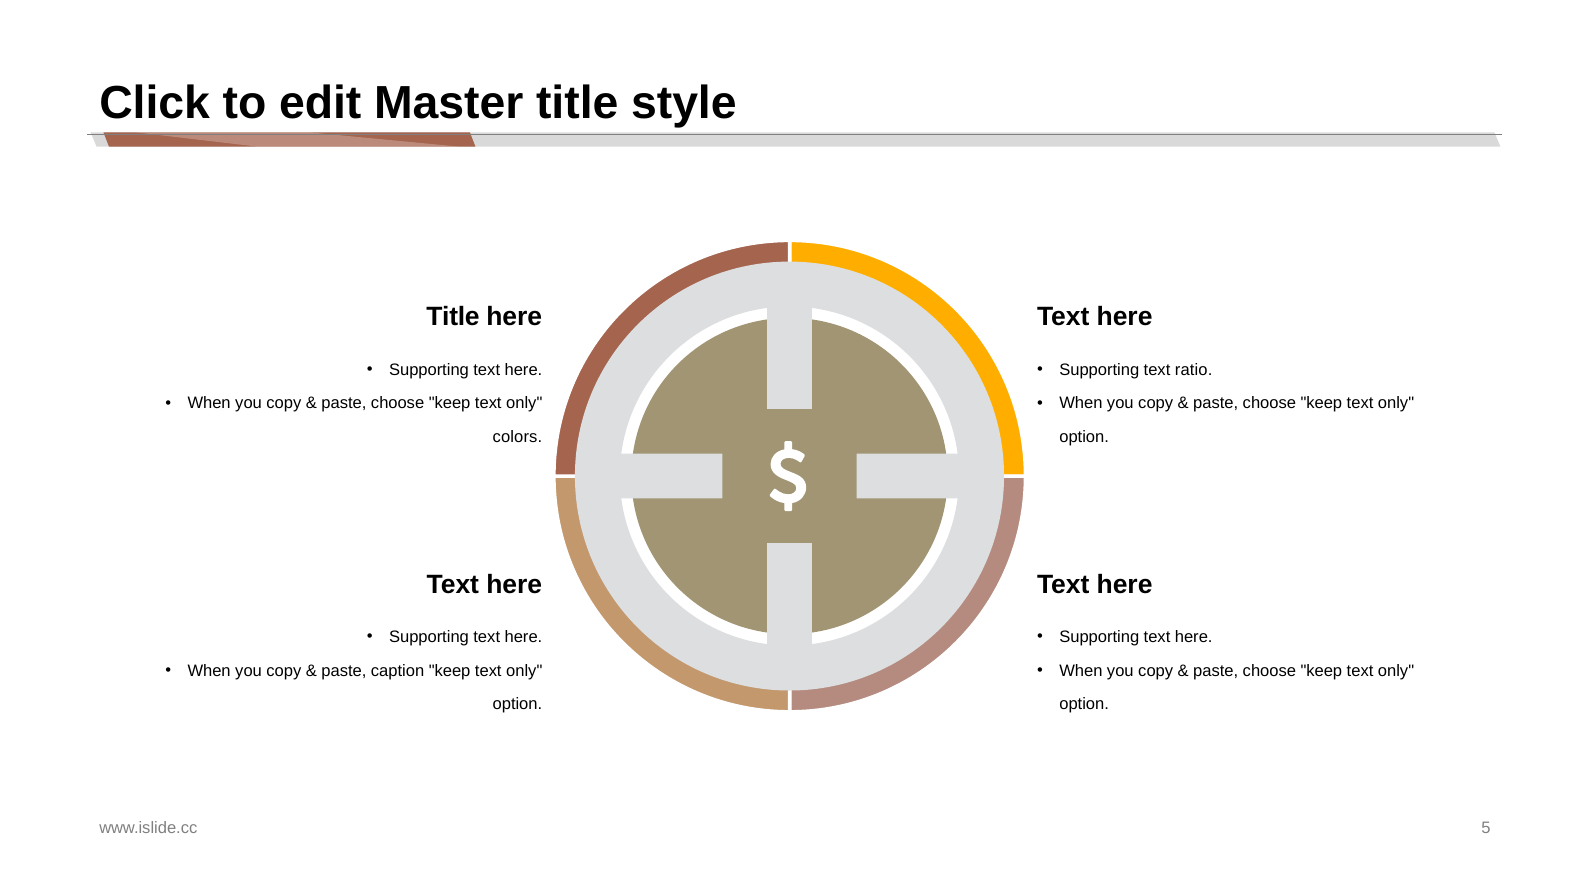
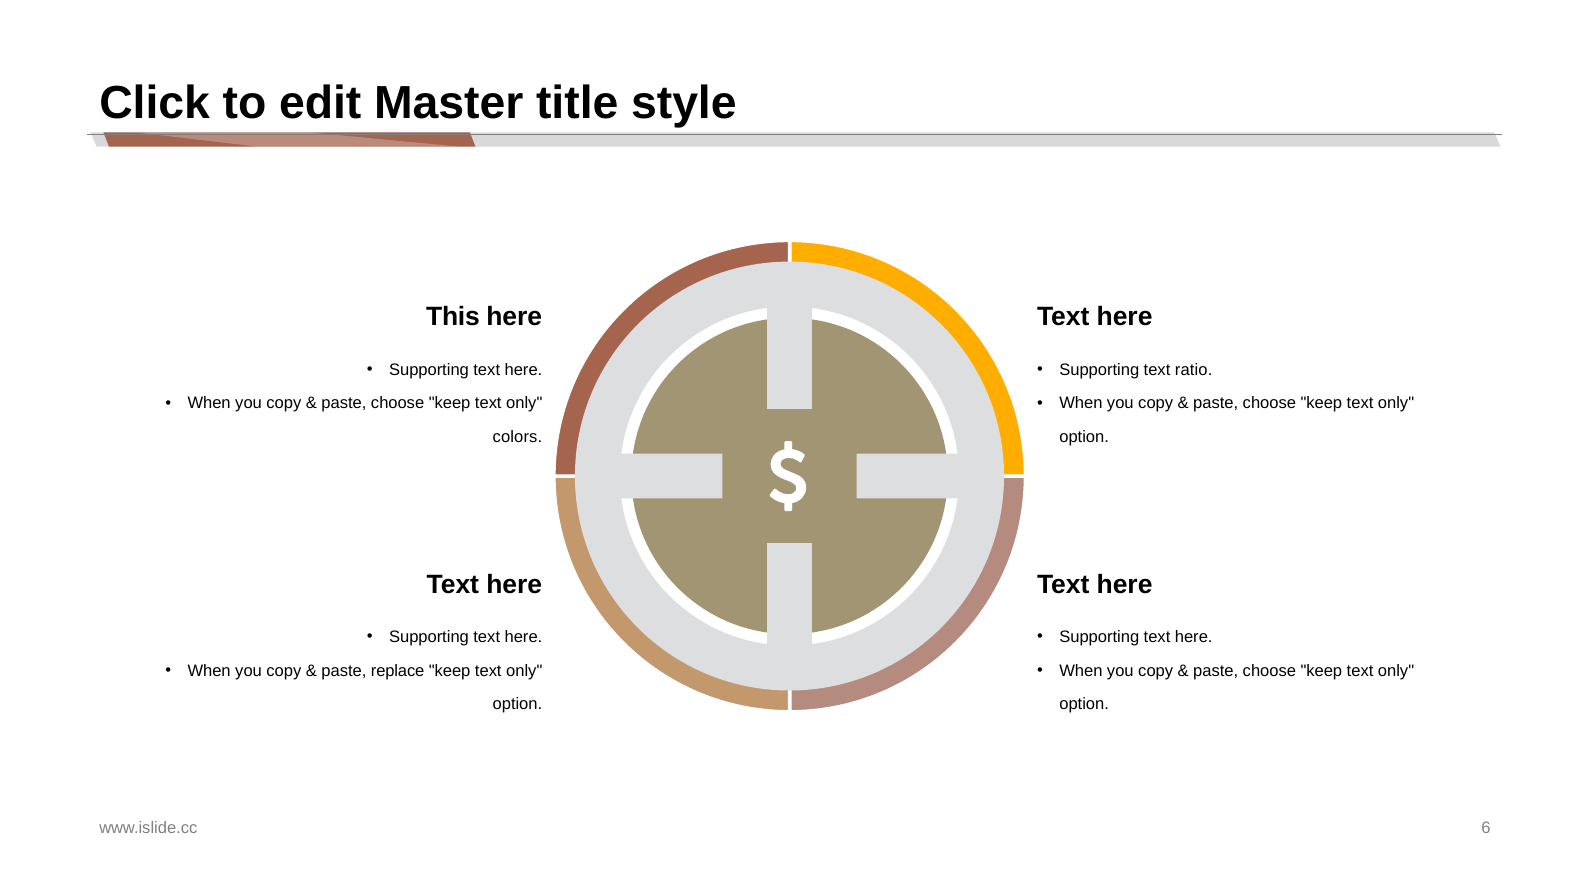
Title: Title -> This (453, 317)
caption: caption -> replace (398, 671)
5: 5 -> 6 (1486, 828)
